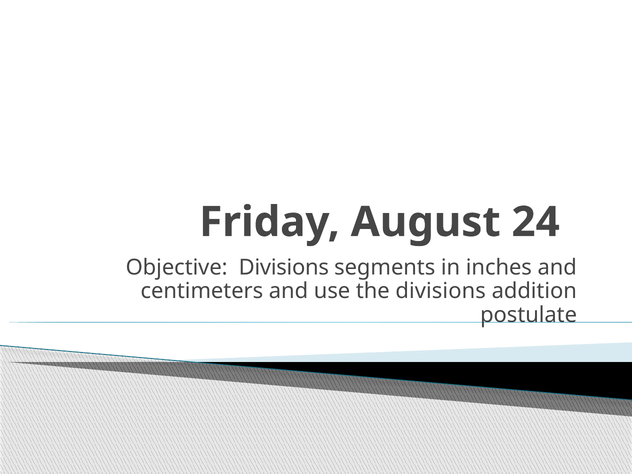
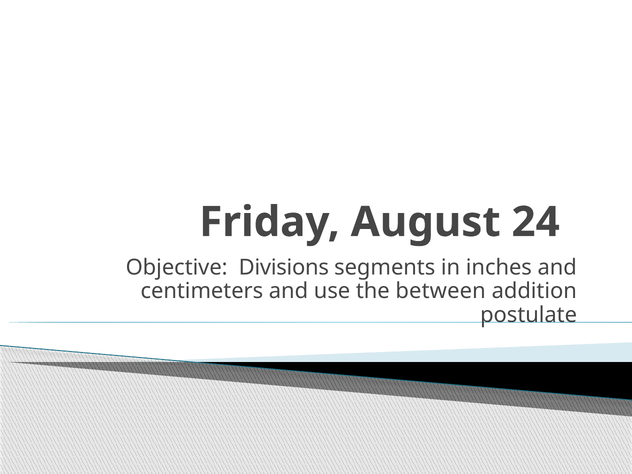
the divisions: divisions -> between (441, 291)
